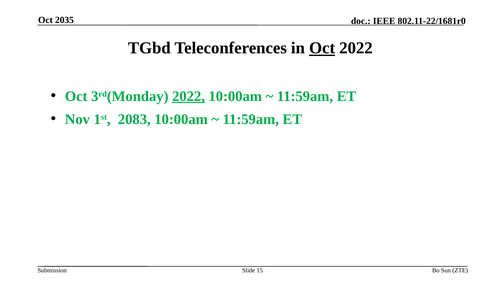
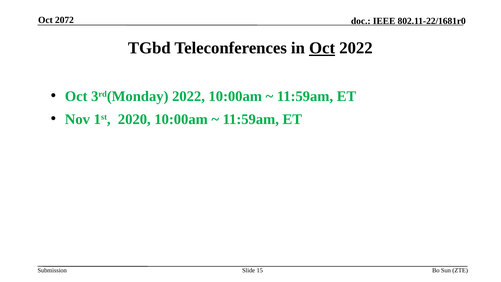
2035: 2035 -> 2072 (64, 20)
2022 underline: present -> none (189, 96)
2083: 2083 -> 2020 (134, 119)
